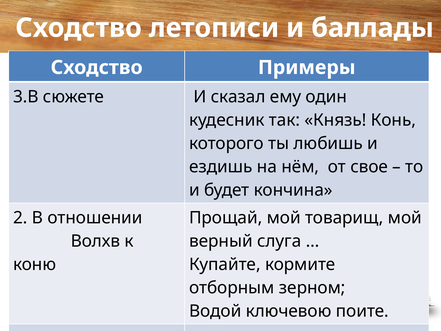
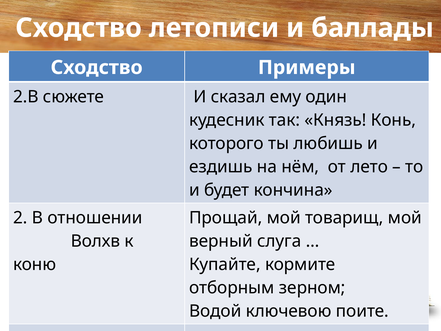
3.В: 3.В -> 2.В (26, 97)
свое: свое -> лето (369, 167)
